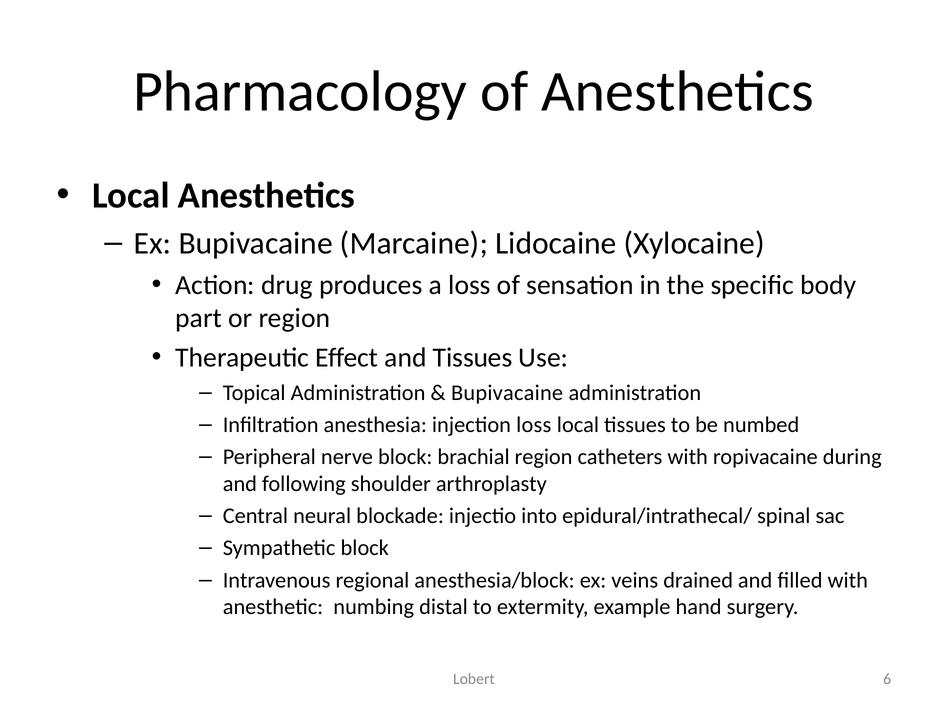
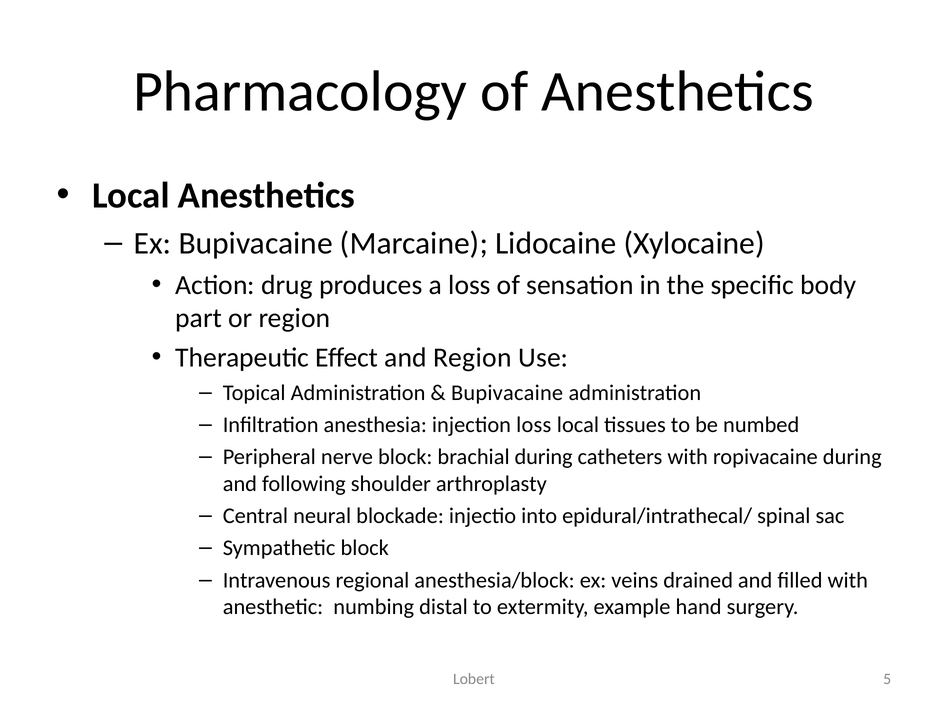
and Tissues: Tissues -> Region (472, 358)
brachial region: region -> during (544, 457)
6: 6 -> 5 (887, 679)
